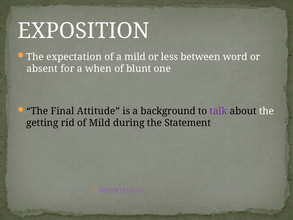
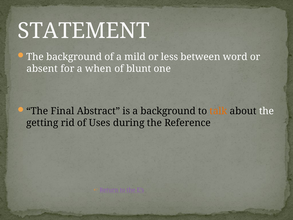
EXPOSITION: EXPOSITION -> STATEMENT (84, 31)
The expectation: expectation -> background (74, 57)
Attitude: Attitude -> Abstract (98, 111)
talk colour: purple -> orange (218, 111)
of Mild: Mild -> Uses (100, 123)
Statement: Statement -> Reference (188, 123)
